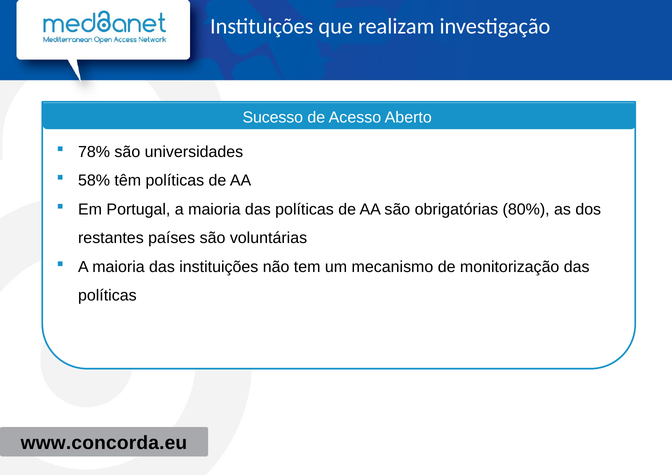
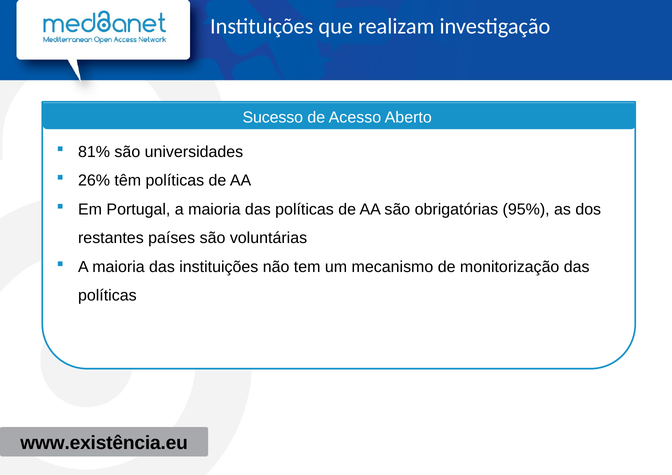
78%: 78% -> 81% (94, 152)
58%: 58% -> 26% (94, 181)
80%: 80% -> 95% (526, 210)
www.concorda.eu: www.concorda.eu -> www.existência.eu (104, 443)
